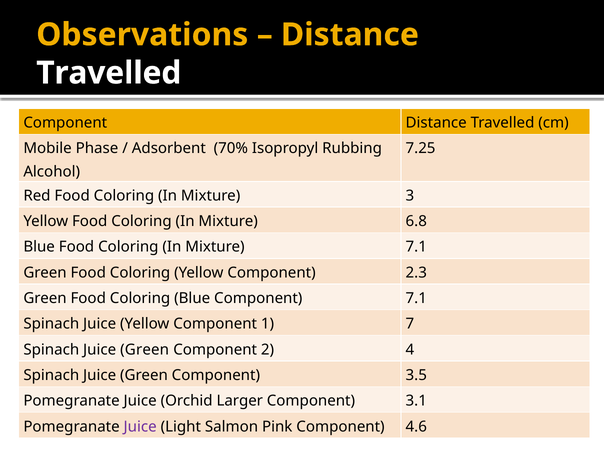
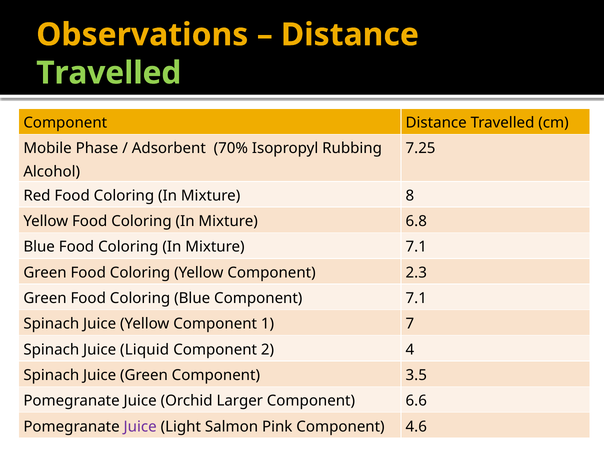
Travelled colour: white -> light green (109, 73)
3: 3 -> 8 (410, 196)
Green: Green -> Liquid (145, 350)
3.1: 3.1 -> 6.6 (416, 401)
